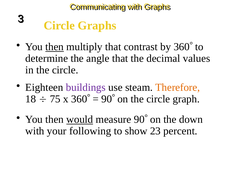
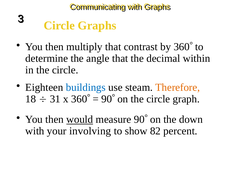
then underline: present -> none (55, 47)
values: values -> within (197, 58)
buildings colour: purple -> blue (86, 87)
75: 75 -> 31 (55, 99)
following: following -> involving (90, 131)
23: 23 -> 82 (155, 131)
